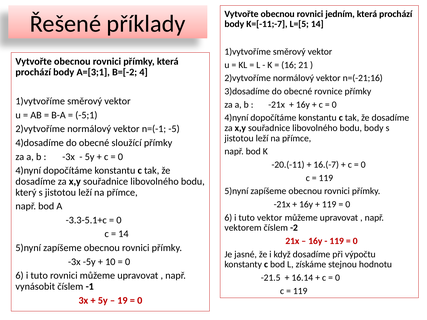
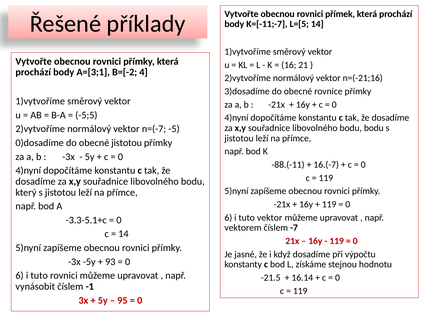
jedním: jedním -> přímek (340, 14)
-5;1: -5;1 -> -5;5 (86, 115)
bodu body: body -> bodu (374, 128)
n=(-1: n=(-1 -> n=(-7 (154, 129)
4)dosadíme: 4)dosadíme -> 0)dosadíme (40, 143)
obecné sloužící: sloužící -> jistotou (127, 143)
-20.(-11: -20.(-11 -> -88.(-11 (288, 165)
-2: -2 -> -7 (294, 228)
10: 10 -> 93 (110, 262)
19: 19 -> 95 (122, 301)
